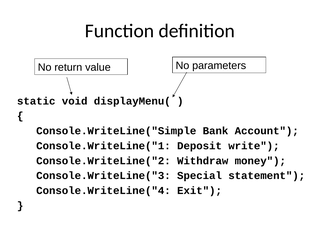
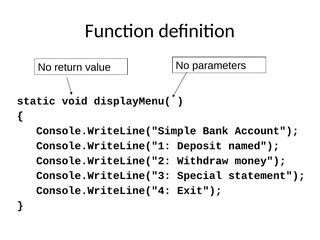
write: write -> named (254, 146)
